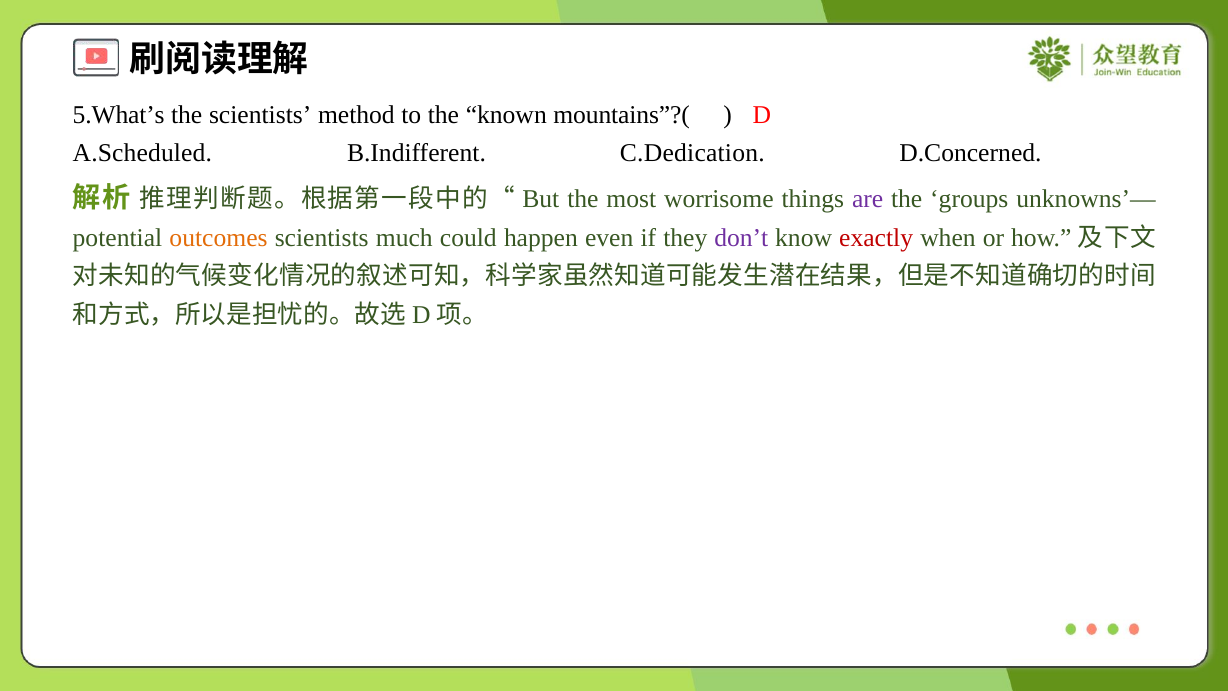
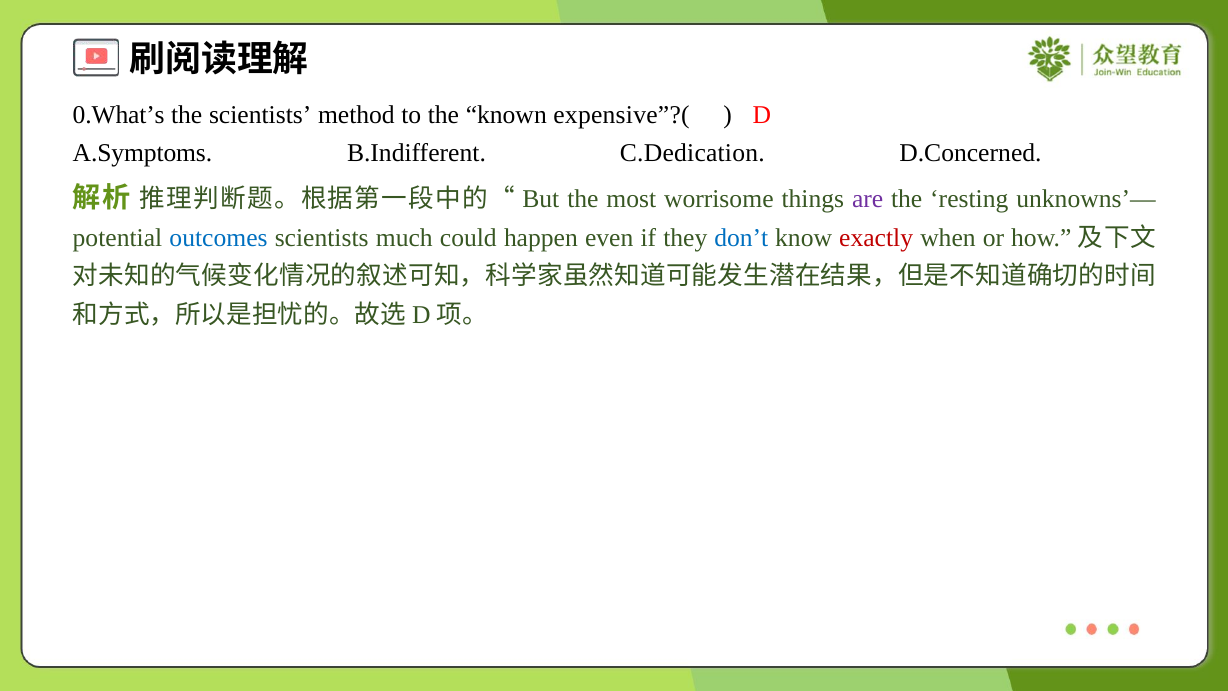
5.What’s: 5.What’s -> 0.What’s (119, 115)
mountains”?(: mountains”?( -> expensive”?( (622, 115)
A.Scheduled: A.Scheduled -> A.Symptoms (142, 153)
groups: groups -> resting (969, 199)
outcomes colour: orange -> blue (219, 238)
don’t colour: purple -> blue (741, 238)
